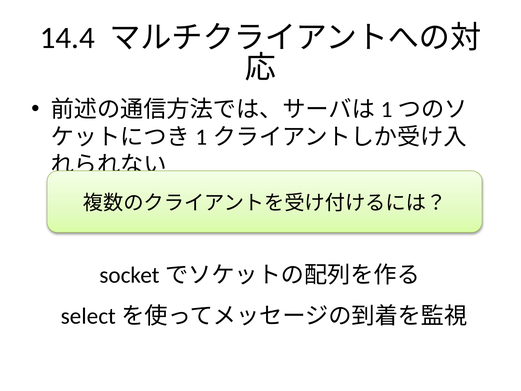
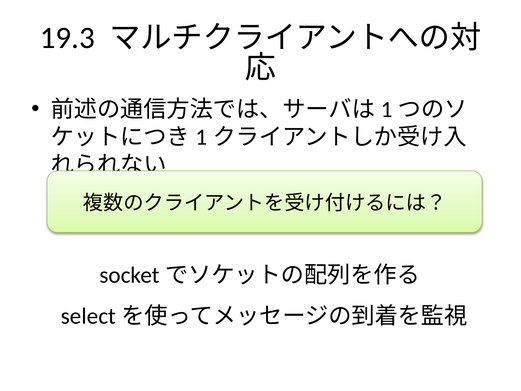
14.4: 14.4 -> 19.3 (67, 38)
